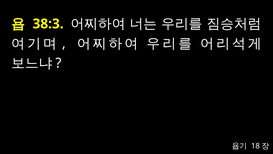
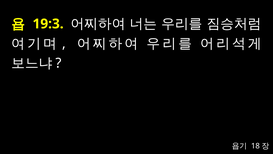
38:3: 38:3 -> 19:3 (48, 24)
